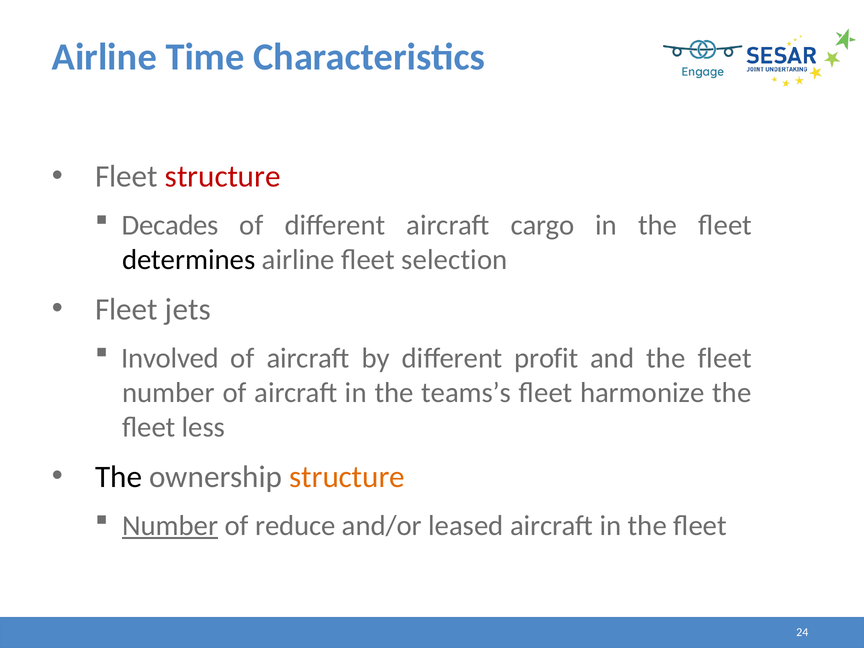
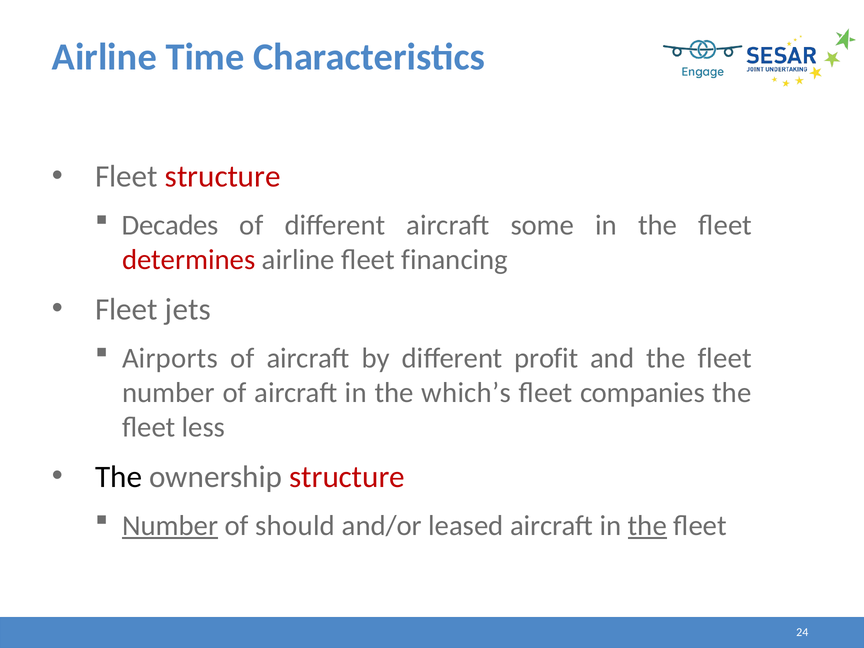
cargo: cargo -> some (542, 225)
determines colour: black -> red (189, 260)
selection: selection -> financing (455, 260)
Involved: Involved -> Airports (170, 358)
teams’s: teams’s -> which’s (466, 393)
harmonize: harmonize -> companies (642, 393)
structure colour: orange -> red (347, 477)
reduce: reduce -> should (295, 526)
the underline: none -> present (647, 526)
